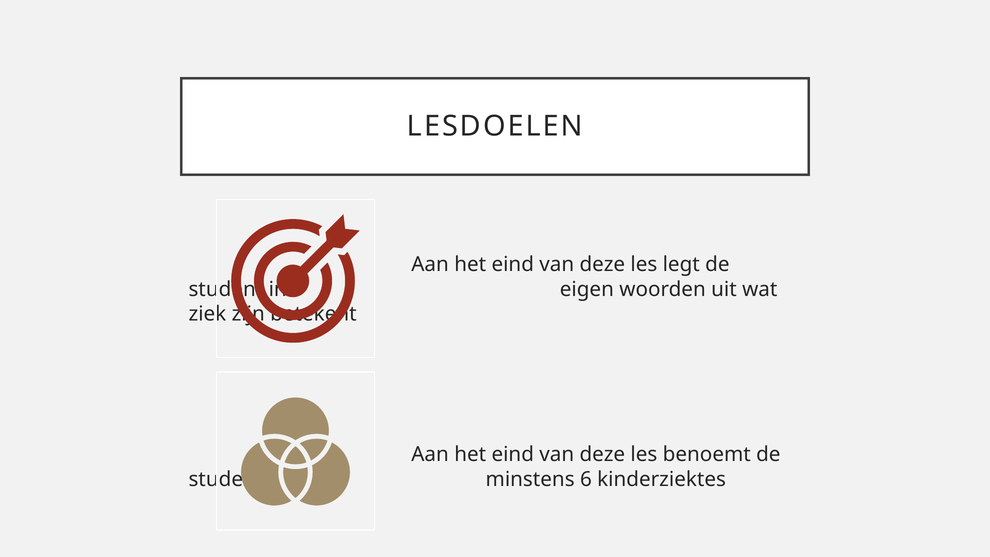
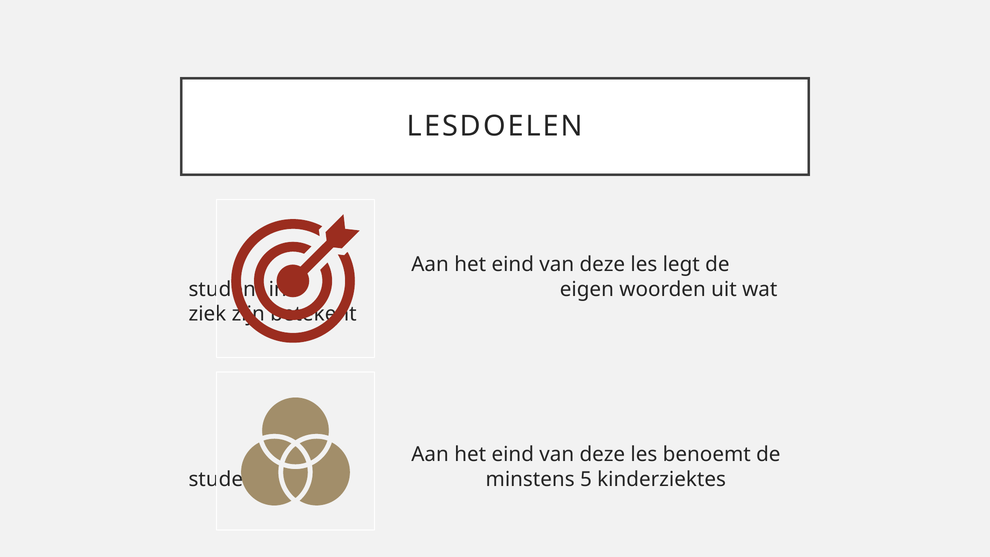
6: 6 -> 5 (586, 479)
